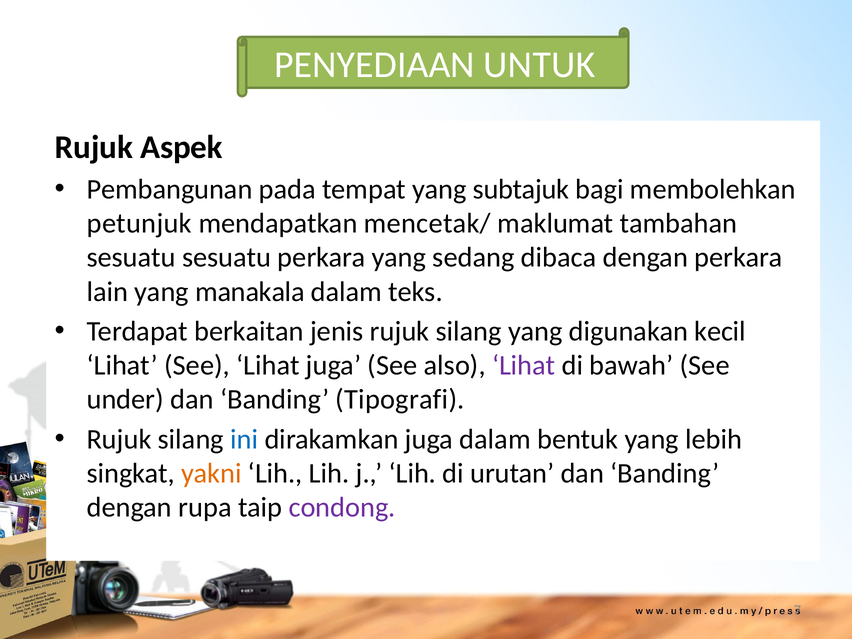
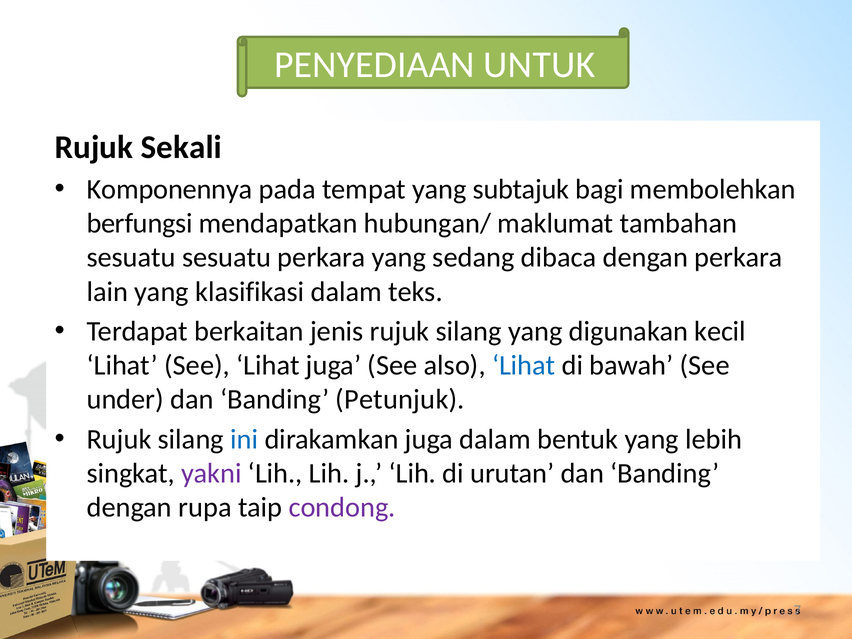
Aspek: Aspek -> Sekali (181, 147)
Pembangunan: Pembangunan -> Komponennya (170, 189)
petunjuk: petunjuk -> berfungsi (140, 224)
mencetak/: mencetak/ -> hubungan/ (428, 224)
manakala: manakala -> klasifikasi (250, 292)
Lihat colour: purple -> blue (524, 366)
Tipografi: Tipografi -> Petunjuk (400, 400)
yakni colour: orange -> purple (211, 473)
